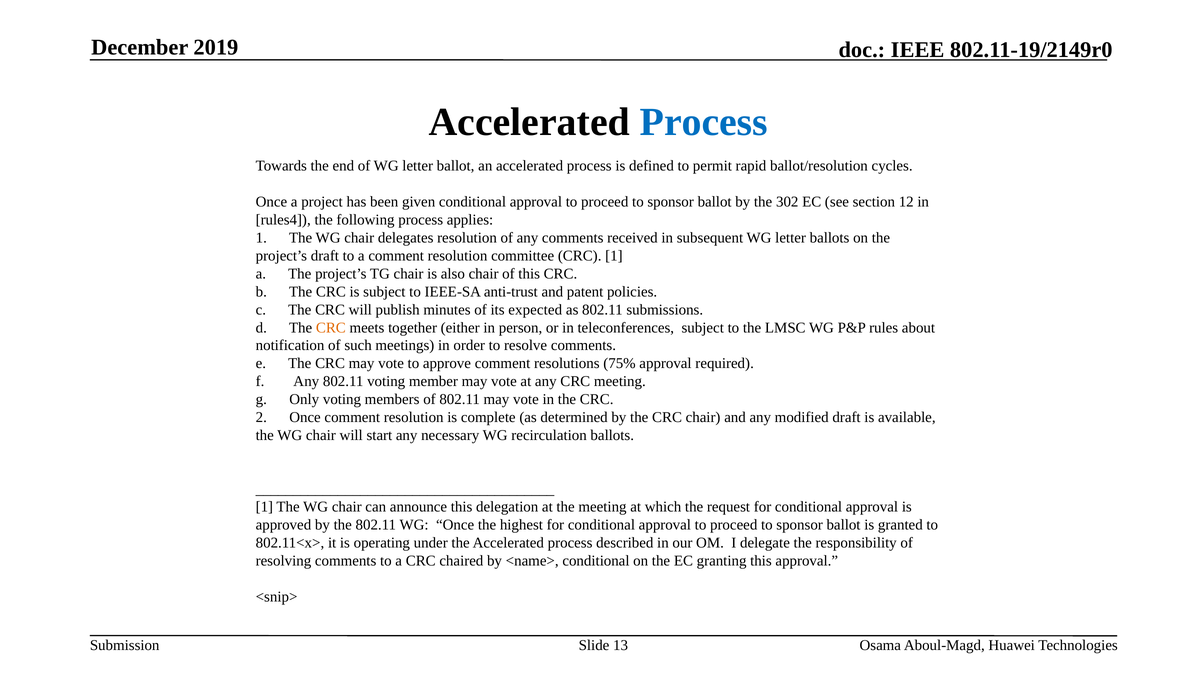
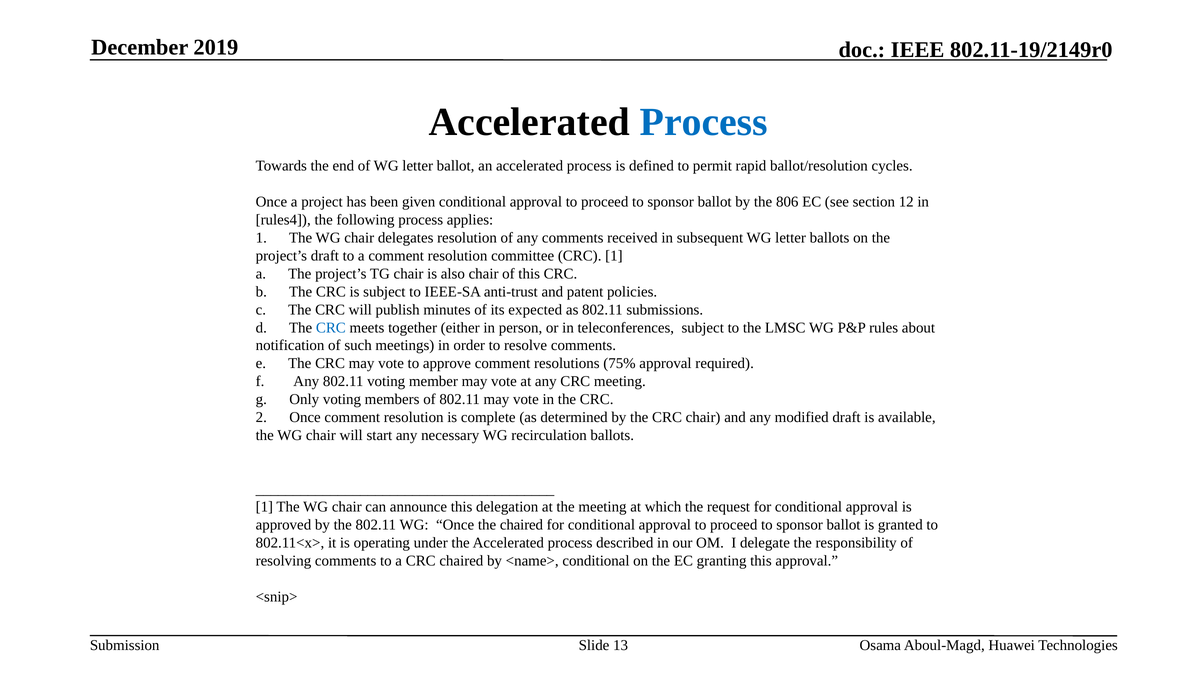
302: 302 -> 806 (787, 202)
CRC colour: orange -> blue (331, 328)
the highest: highest -> chaired (521, 525)
